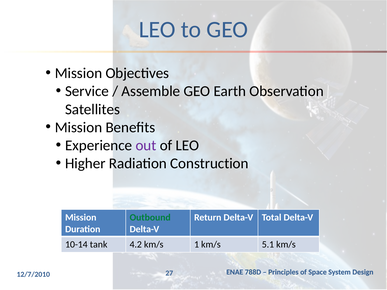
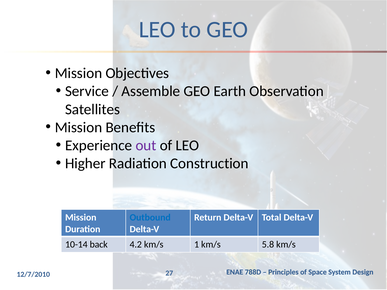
Outbound colour: green -> blue (150, 218)
tank: tank -> back (99, 245)
5.1: 5.1 -> 5.8 (268, 245)
